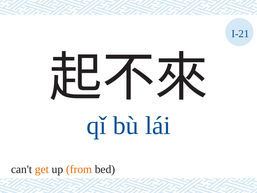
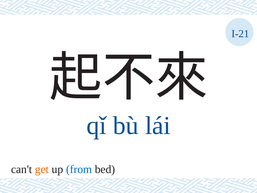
from colour: orange -> blue (79, 169)
